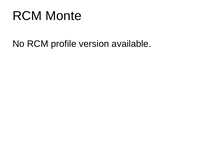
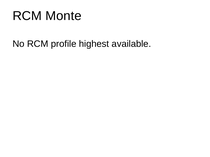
version: version -> highest (94, 44)
